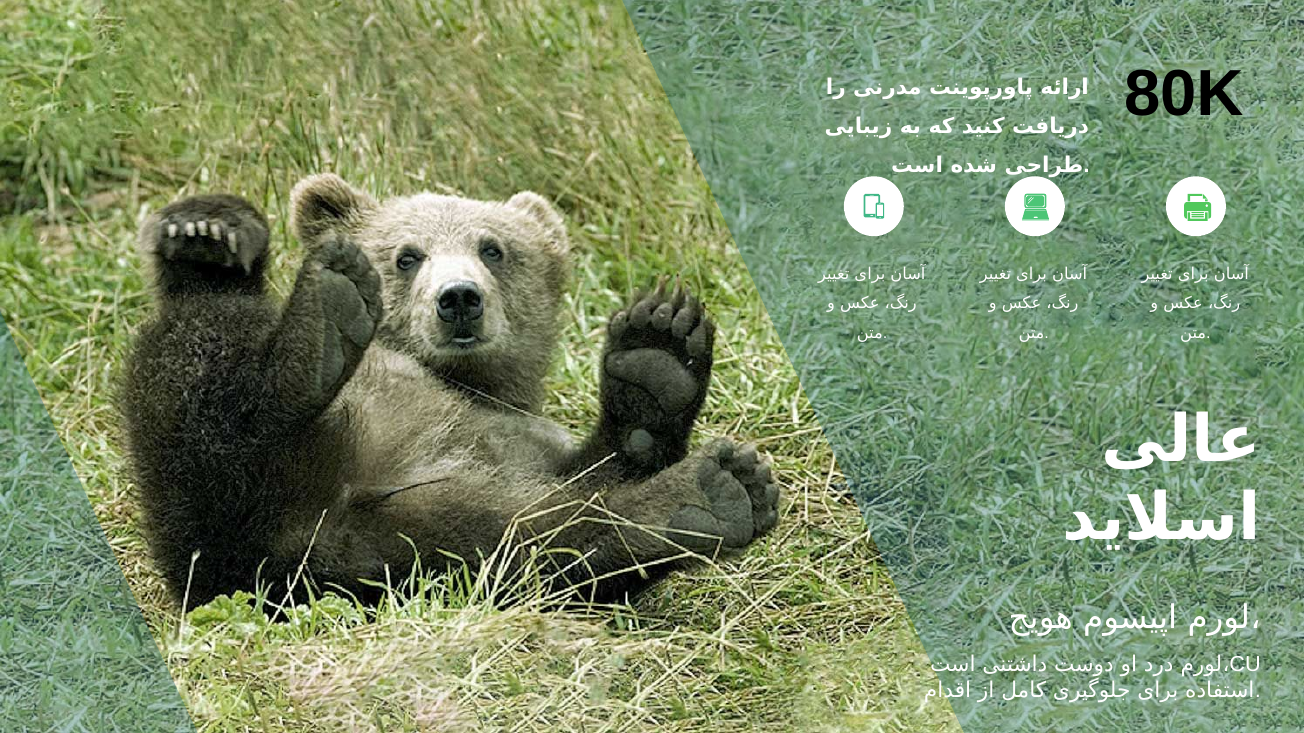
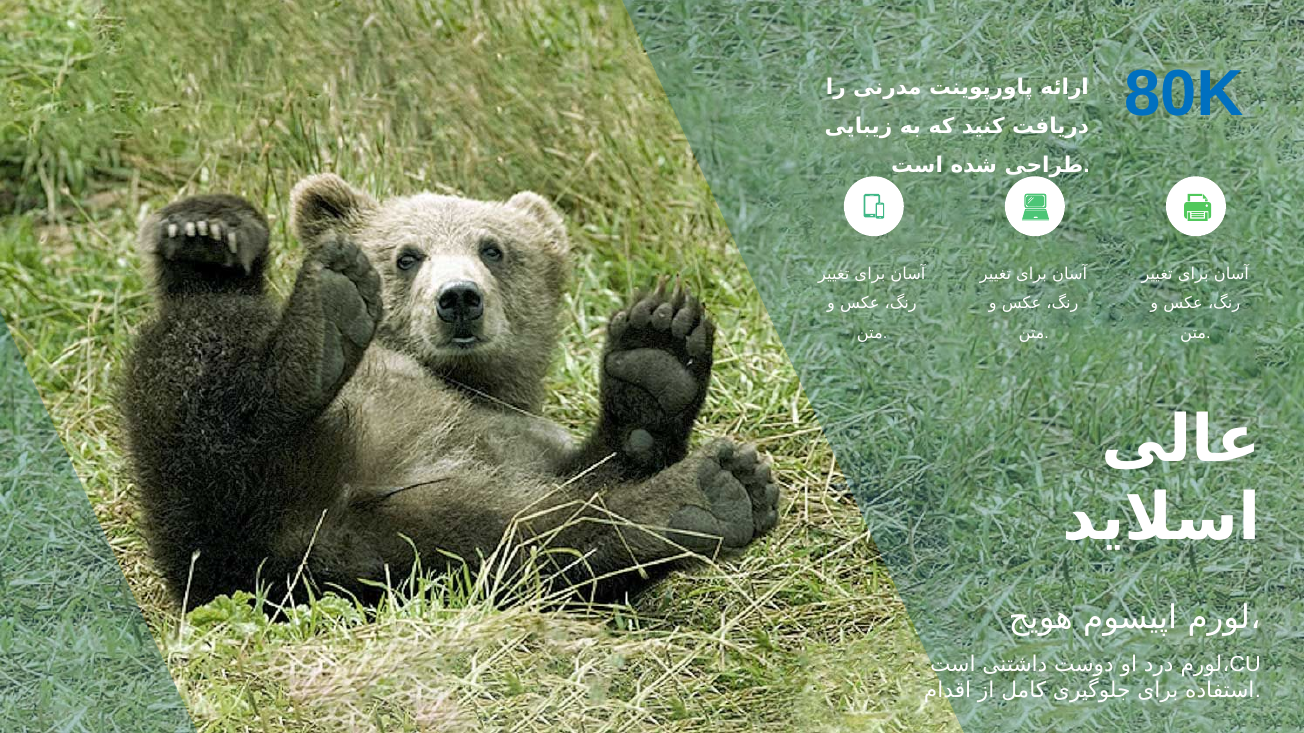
80K colour: black -> blue (1184, 94)
